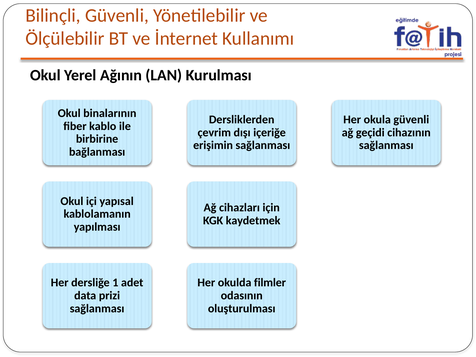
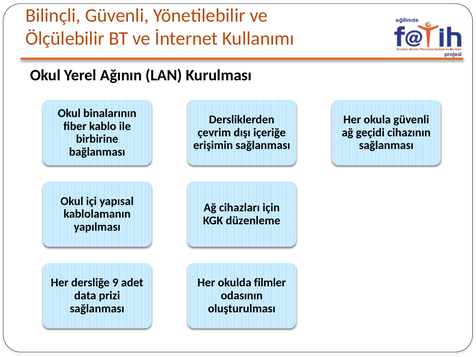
kaydetmek: kaydetmek -> düzenleme (253, 220)
1: 1 -> 9 (115, 283)
